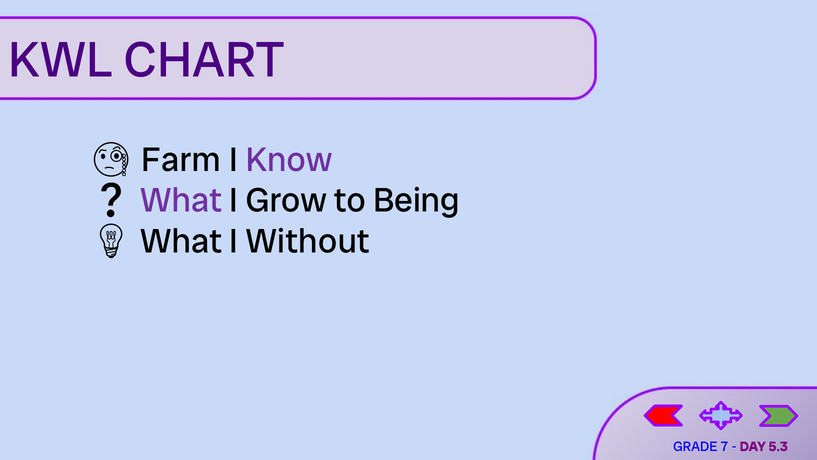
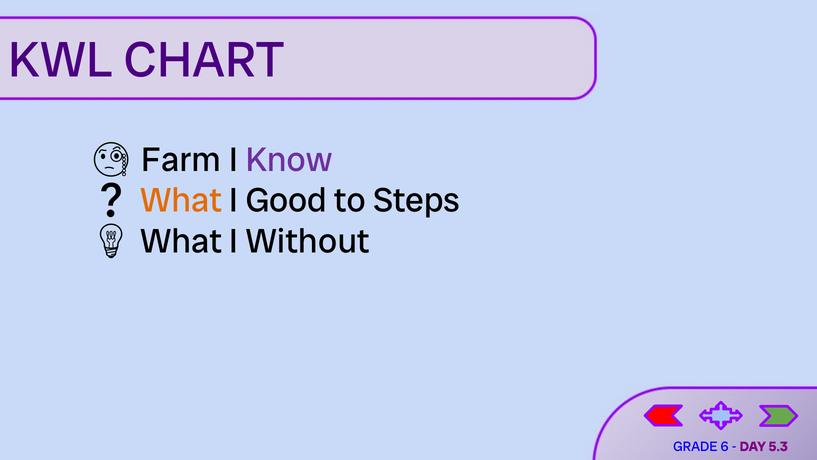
What colour: purple -> orange (181, 201)
Grow: Grow -> Good (286, 201)
Being: Being -> Steps (417, 201)
7: 7 -> 6 (725, 446)
